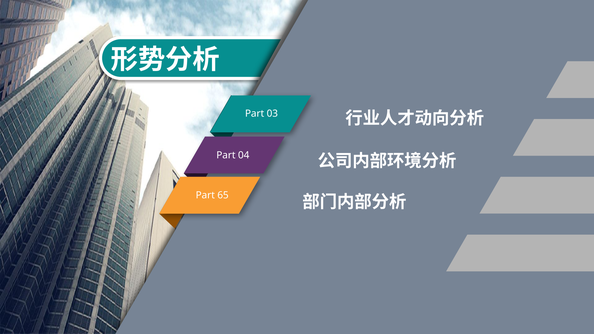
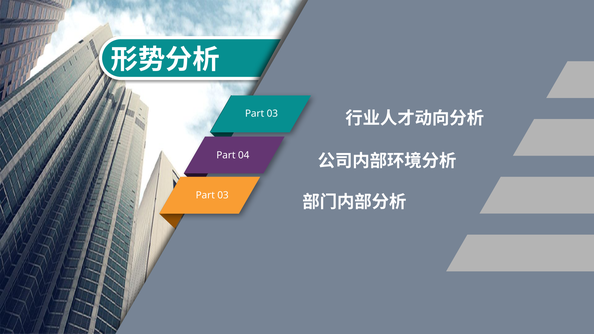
65: 65 -> 03 (223, 195)
